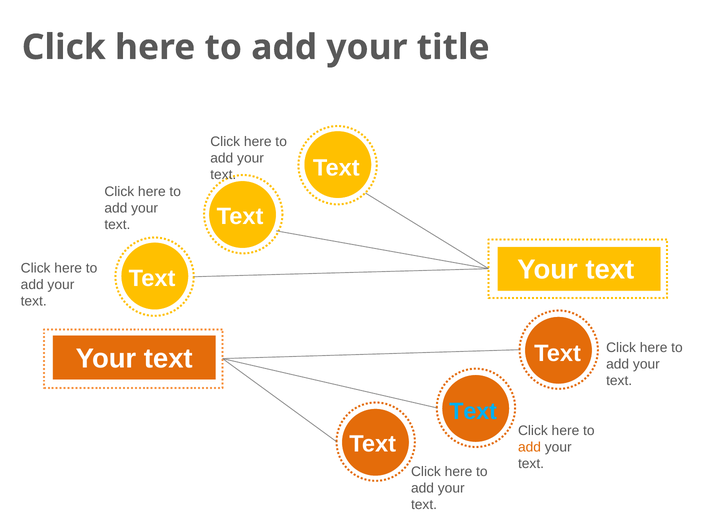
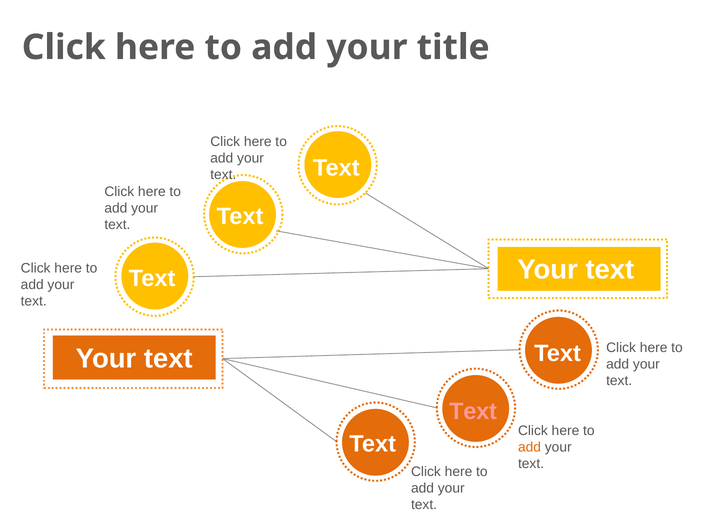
Text colour: light blue -> pink (473, 411)
